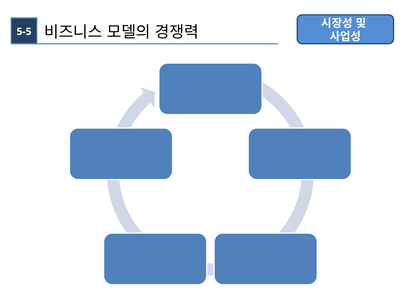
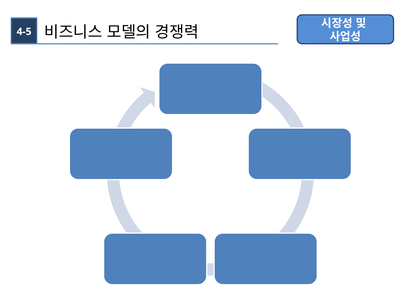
5-5: 5-5 -> 4-5 (24, 32)
